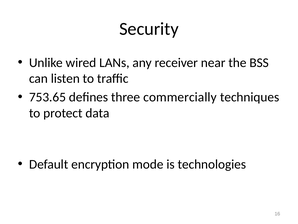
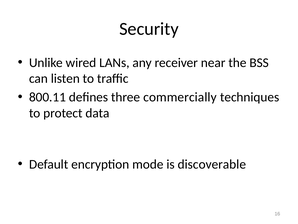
753.65: 753.65 -> 800.11 (47, 97)
technologies: technologies -> discoverable (212, 164)
